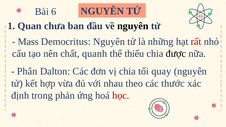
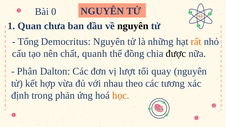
6: 6 -> 0 (54, 12)
Mass: Mass -> Tổng (28, 42)
rất colour: red -> orange (196, 42)
thiểu: thiểu -> đồng (134, 54)
vị chia: chia -> lượt (127, 71)
thước: thước -> tương (173, 83)
học colour: red -> orange (121, 96)
